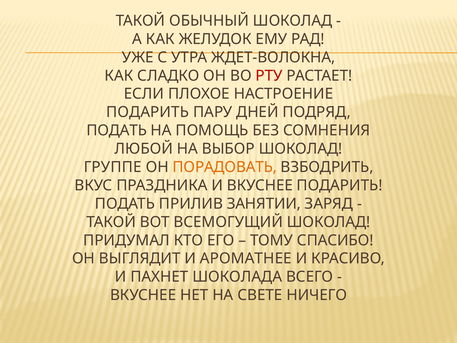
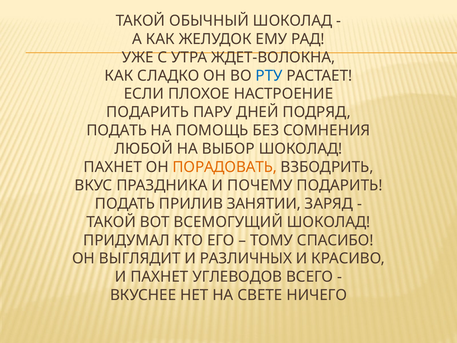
РТУ colour: red -> blue (269, 76)
ГРУППЕ: ГРУППЕ -> ПАХНЕТ (113, 167)
И ВКУСНЕЕ: ВКУСНЕЕ -> ПОЧЕМУ (260, 185)
АРОМАТНЕЕ: АРОМАТНЕЕ -> РАЗЛИЧНЫХ (246, 258)
ШОКОЛАДА: ШОКОЛАДА -> УГЛЕВОДОВ (237, 277)
